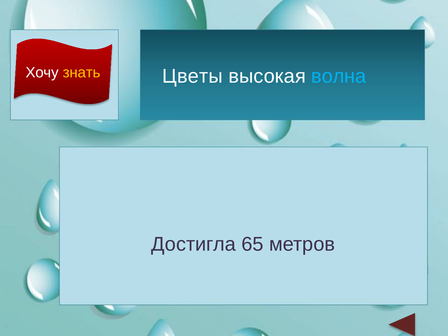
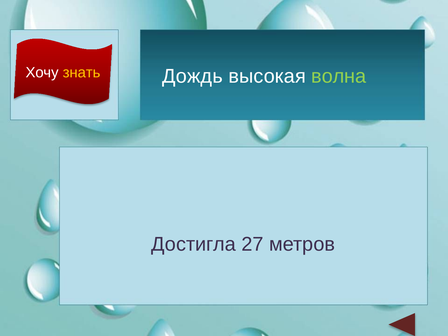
Цветы: Цветы -> Дождь (192, 76)
волна colour: light blue -> light green (339, 76)
65: 65 -> 27 (252, 244)
